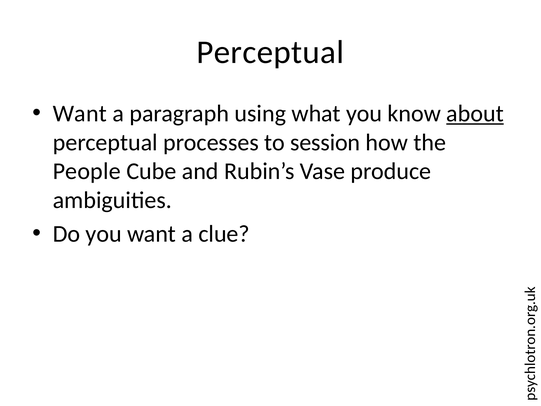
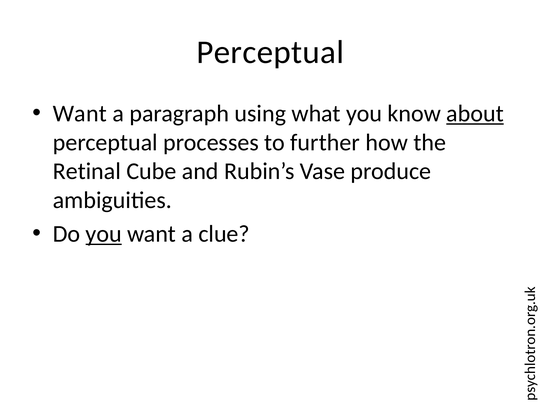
session: session -> further (325, 142)
People: People -> Retinal (87, 171)
you underline: none -> present (104, 234)
